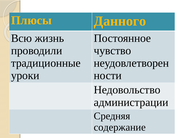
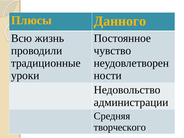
содержание: содержание -> творческого (120, 127)
